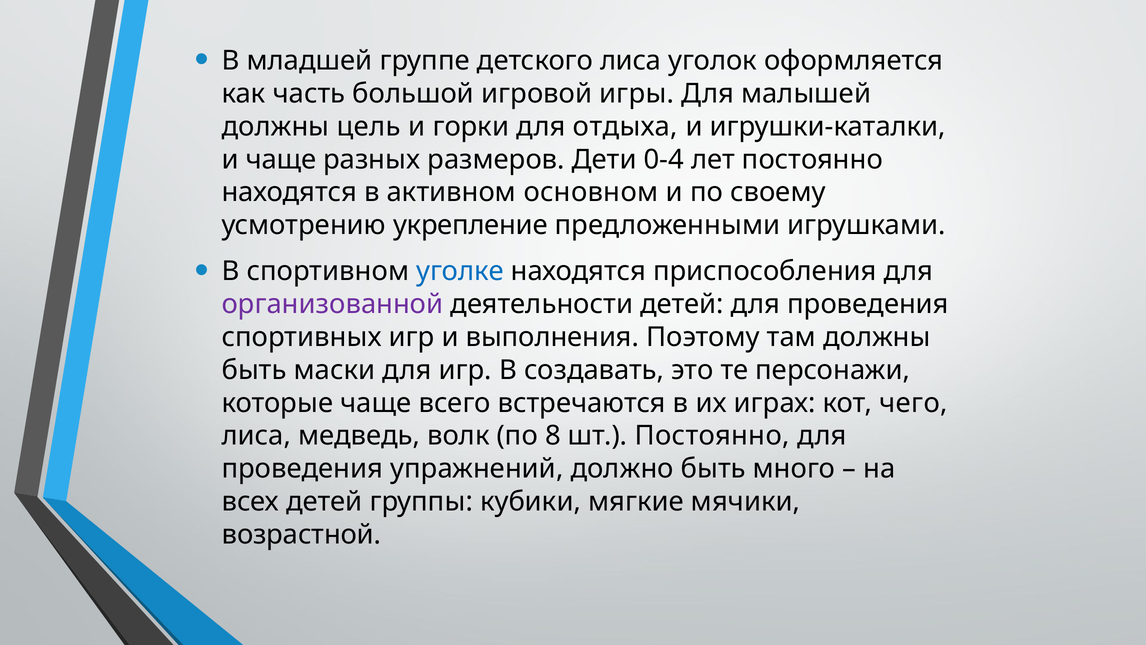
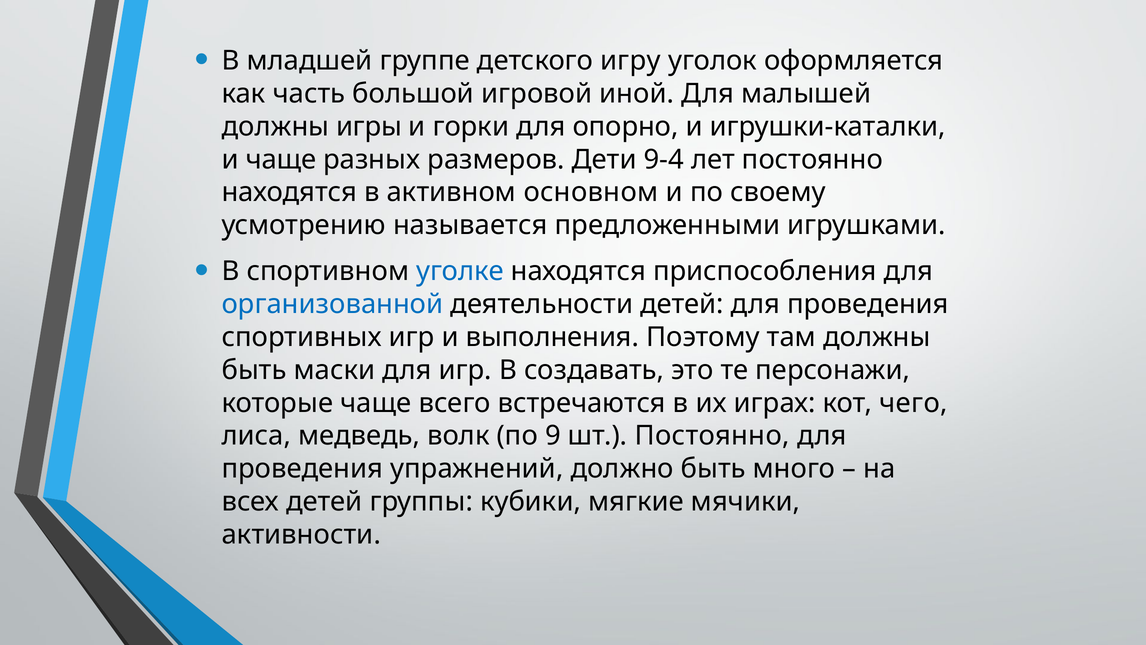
детского лиса: лиса -> игру (630, 61)
игры: игры -> иной (637, 94)
цель: цель -> игры (369, 126)
отдыха: отдыха -> опорно (626, 126)
0-4: 0-4 -> 9-4 (664, 159)
укрепление: укрепление -> называется (470, 225)
организованной colour: purple -> blue (332, 304)
8: 8 -> 9 (553, 436)
возрастной: возрастной -> активности (301, 534)
